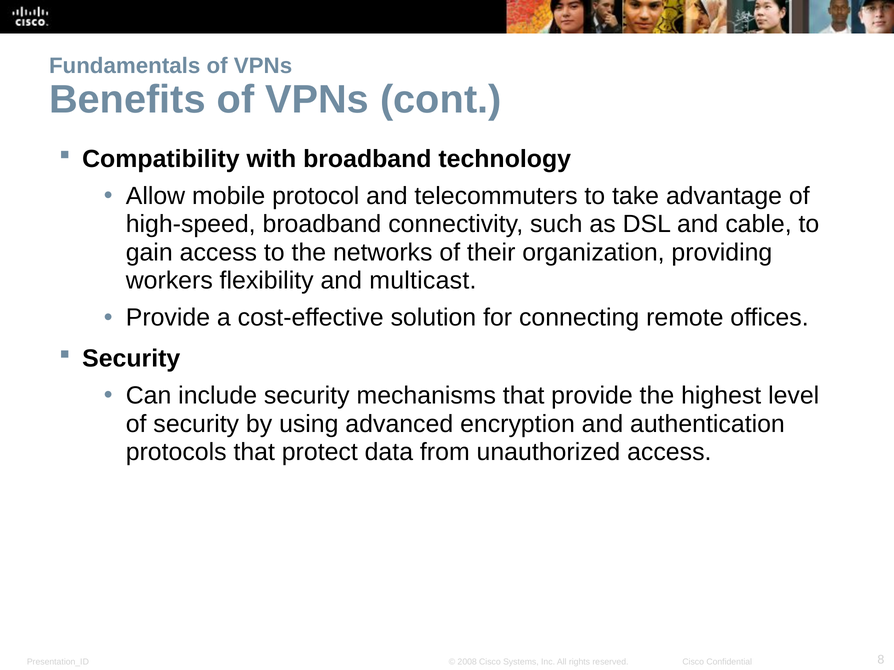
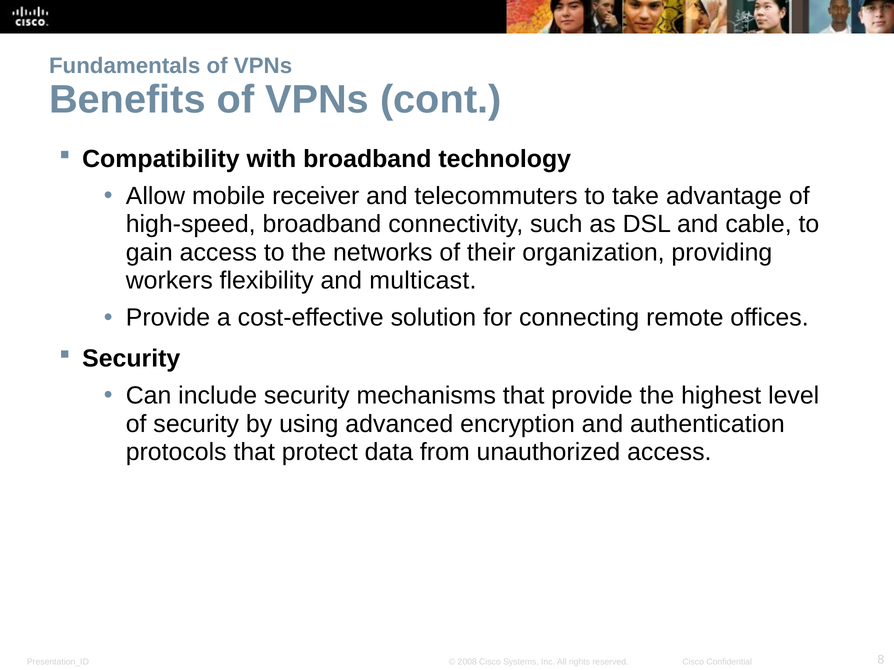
protocol: protocol -> receiver (316, 196)
